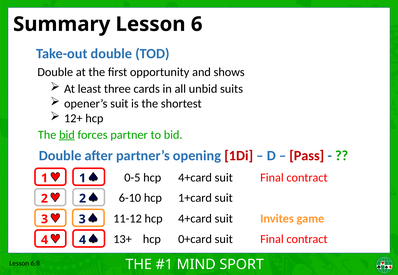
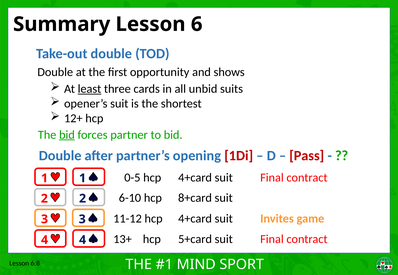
least underline: none -> present (89, 89)
1+card: 1+card -> 8+card (195, 198)
0+card: 0+card -> 5+card (195, 240)
